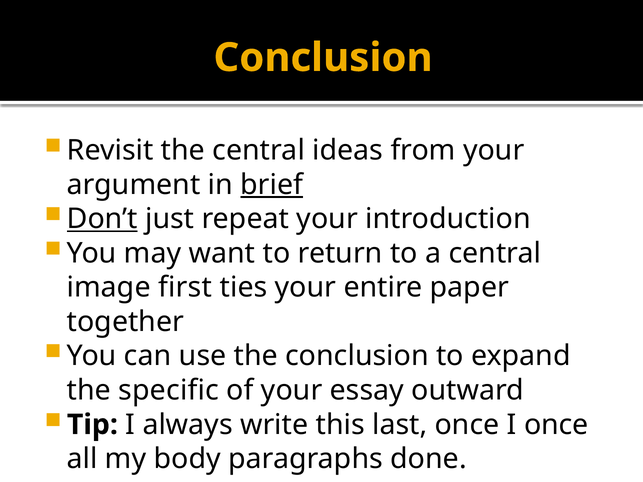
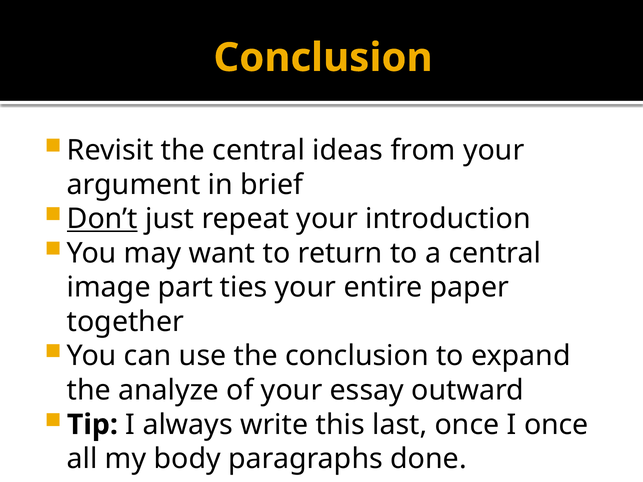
brief underline: present -> none (272, 185)
first: first -> part (185, 288)
specific: specific -> analyze (169, 391)
